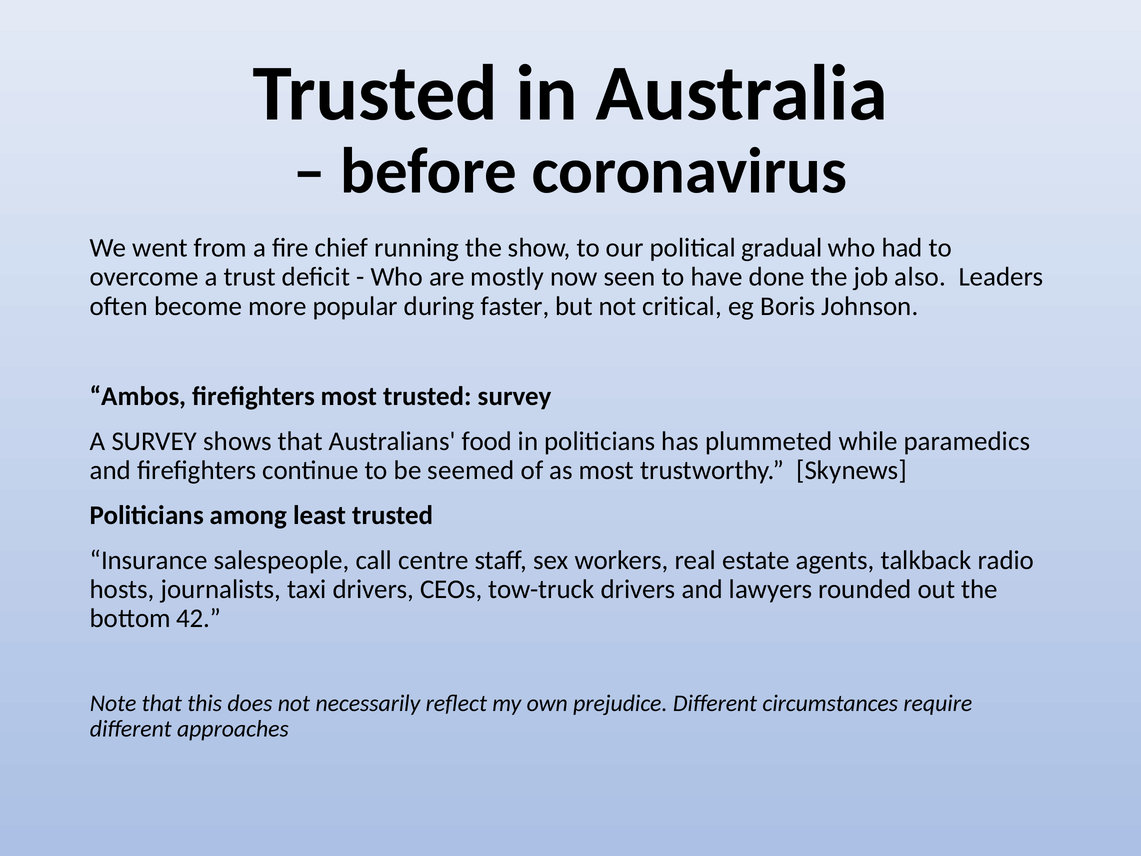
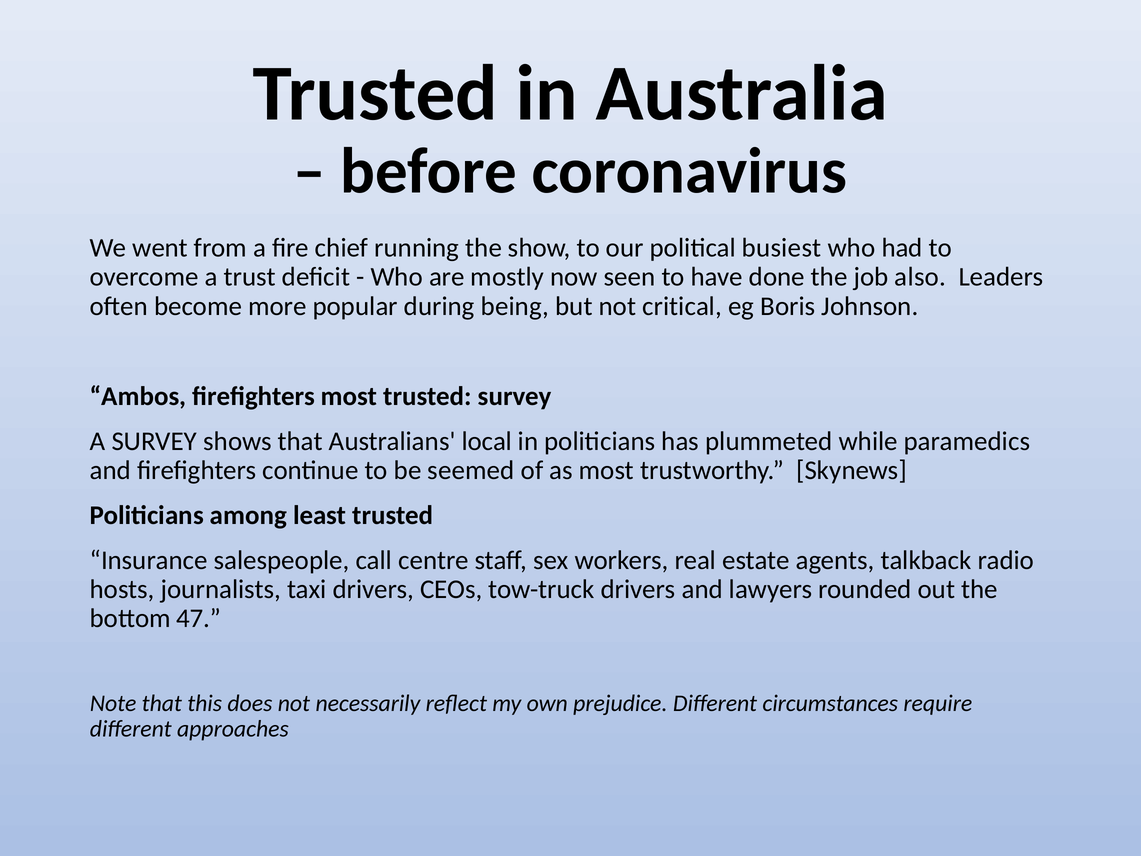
gradual: gradual -> busiest (782, 248)
faster: faster -> being (515, 306)
food: food -> local (487, 441)
42: 42 -> 47 (199, 618)
